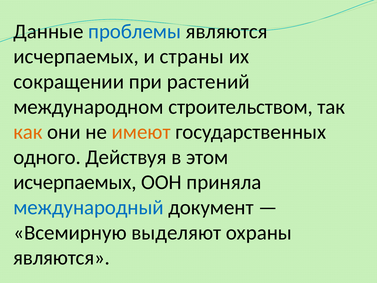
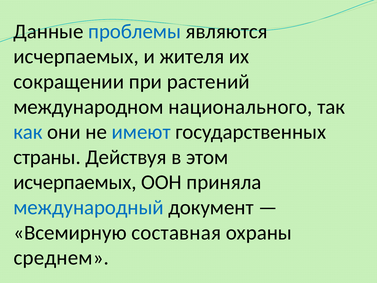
страны: страны -> жителя (192, 57)
строительством: строительством -> национального (240, 107)
как colour: orange -> blue (28, 132)
имеют colour: orange -> blue (141, 132)
одного: одного -> страны (47, 157)
выделяют: выделяют -> составная (176, 232)
являются: являются -> среднем (61, 258)
